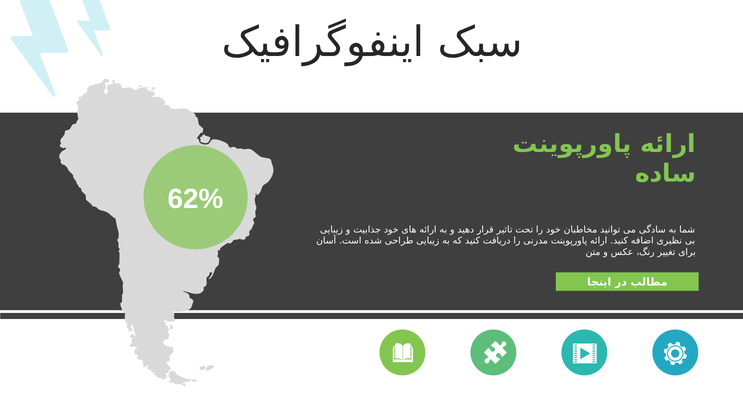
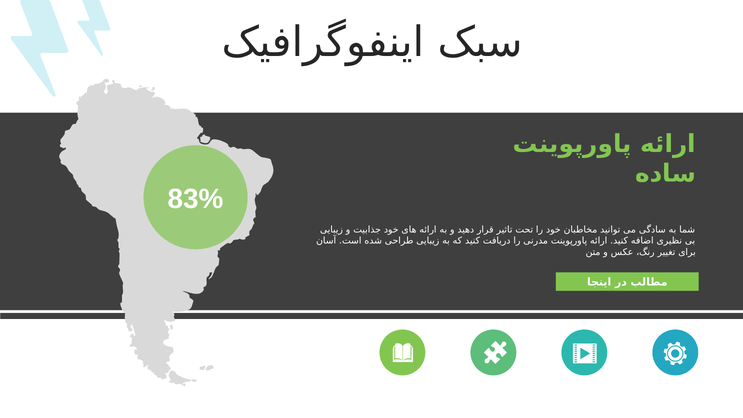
62%: 62% -> 83% (196, 199)
